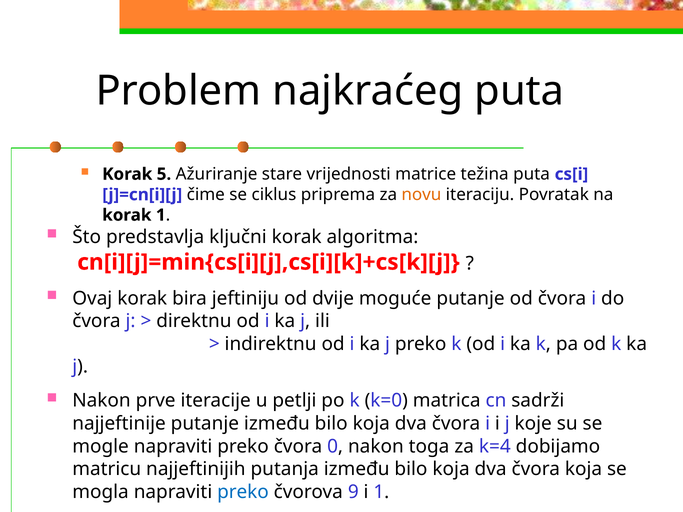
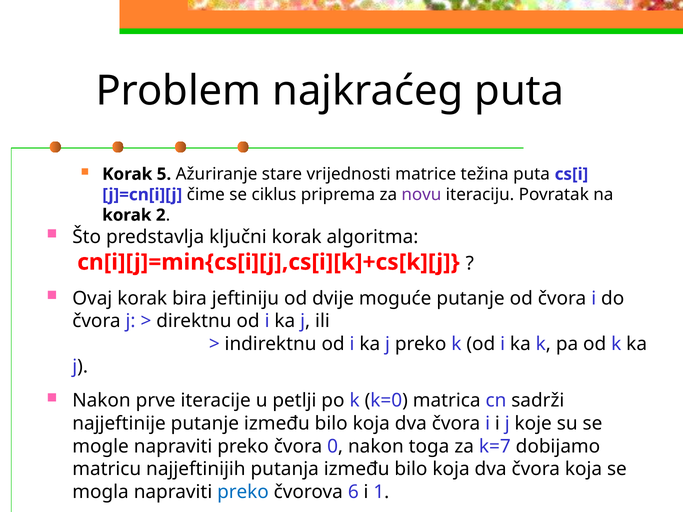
novu colour: orange -> purple (421, 195)
korak 1: 1 -> 2 (161, 215)
k=4: k=4 -> k=7 (495, 446)
9: 9 -> 6 (353, 492)
